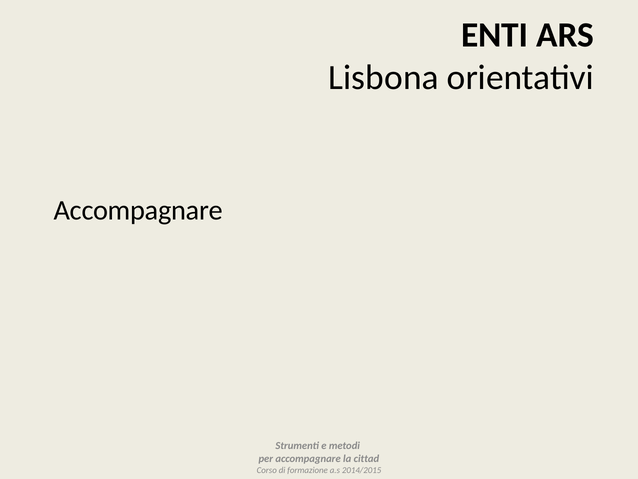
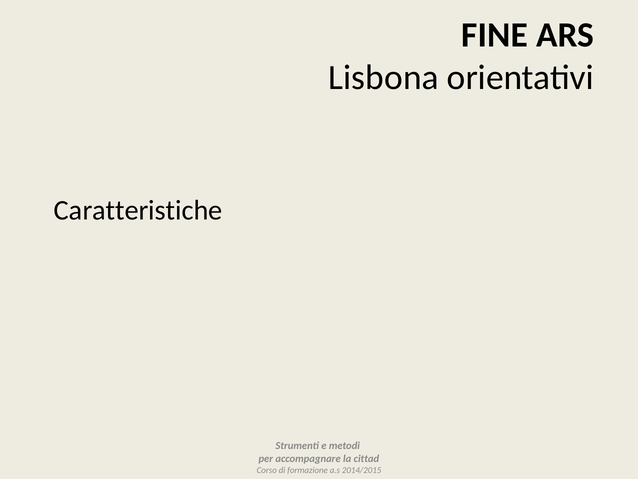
ENTI: ENTI -> FINE (495, 35)
Accompagnare: Accompagnare -> Caratteristiche (138, 210)
